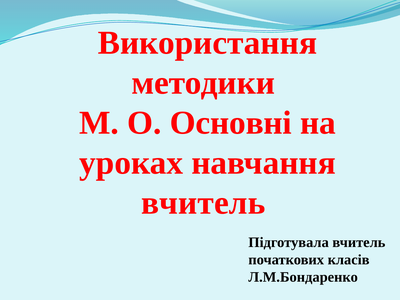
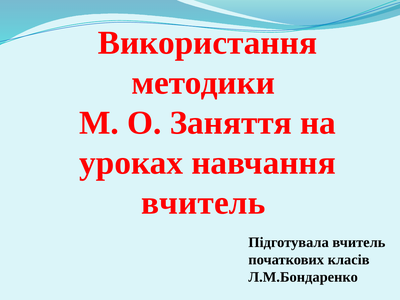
Основні: Основні -> Заняття (231, 123)
